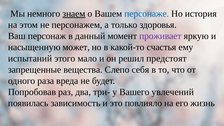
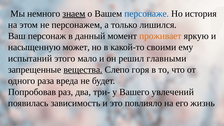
здоровья: здоровья -> лишился (158, 25)
проживает colour: purple -> orange (160, 36)
счастья: счастья -> своими (161, 47)
предстоят: предстоят -> главными (167, 58)
вещества underline: none -> present (83, 70)
себя: себя -> горя (140, 70)
